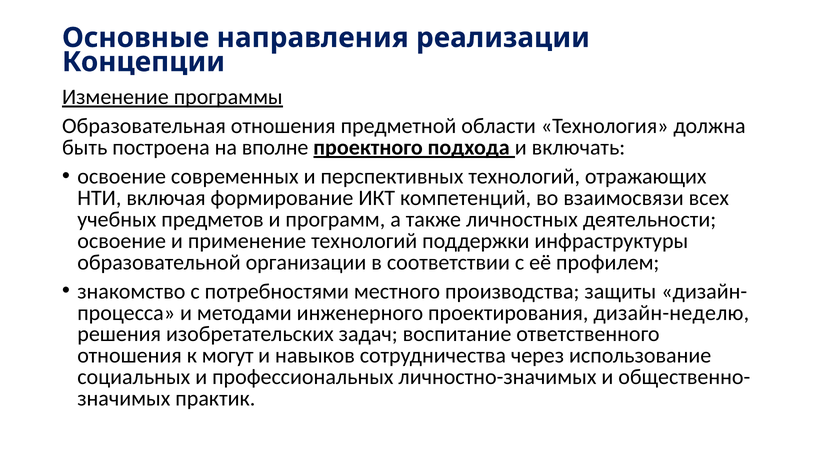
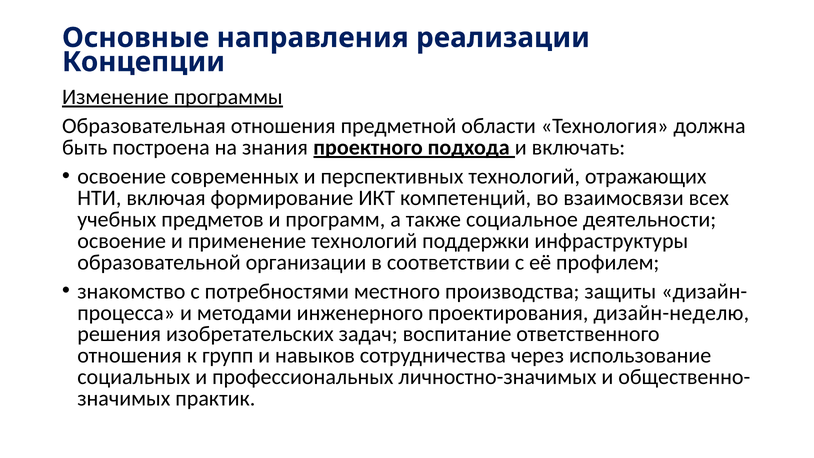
вполне: вполне -> знания (275, 148)
личностных: личностных -> социальное (522, 219)
могут: могут -> групп (228, 356)
